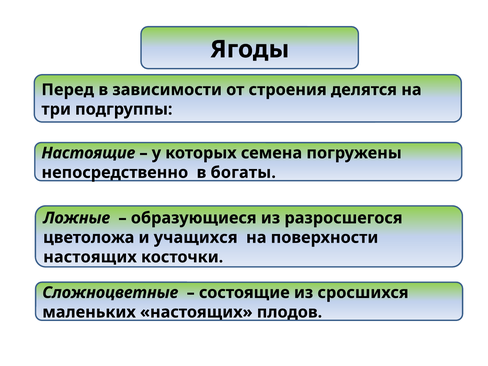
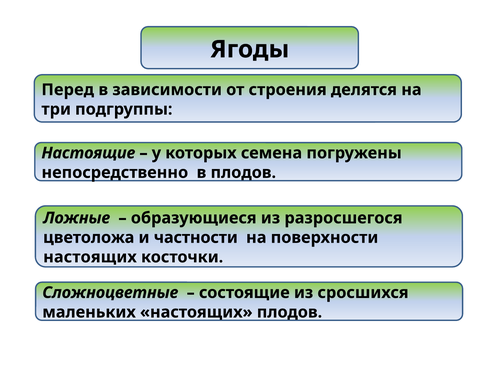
в богаты: богаты -> плодов (243, 173)
учащихся: учащихся -> частности (196, 238)
